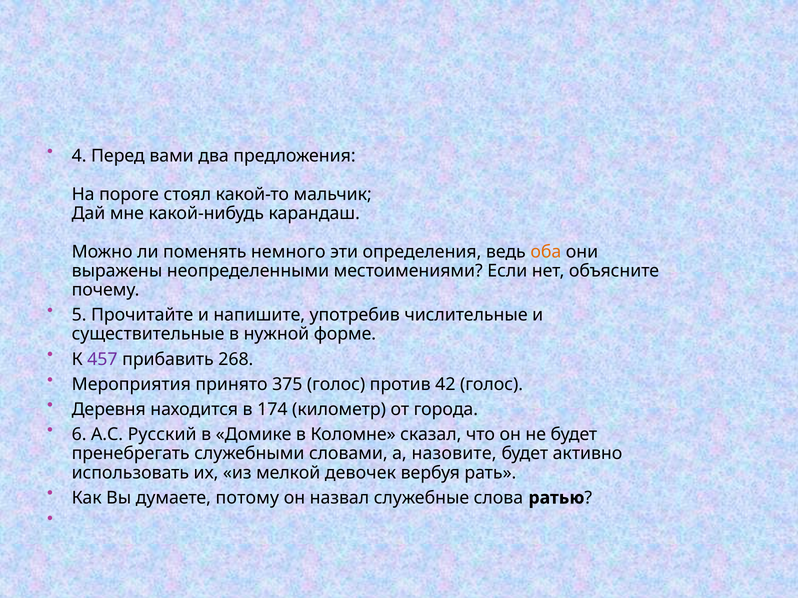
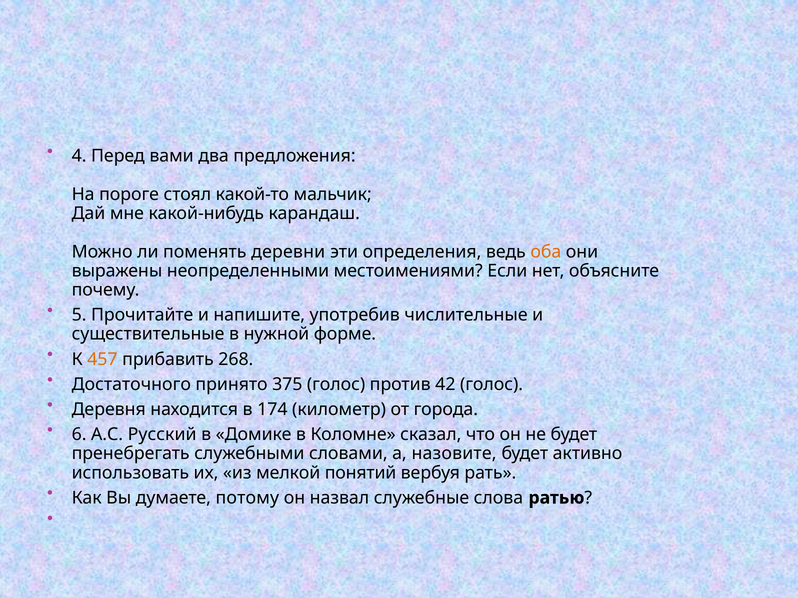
немного: немного -> деревни (288, 252)
457 colour: purple -> orange (102, 360)
Мероприятия: Мероприятия -> Достаточного (131, 385)
девочек: девочек -> понятий (361, 473)
